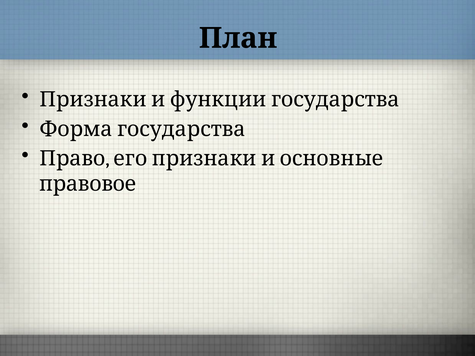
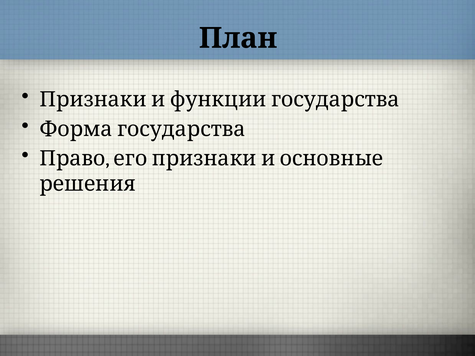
правовое: правовое -> решения (88, 184)
